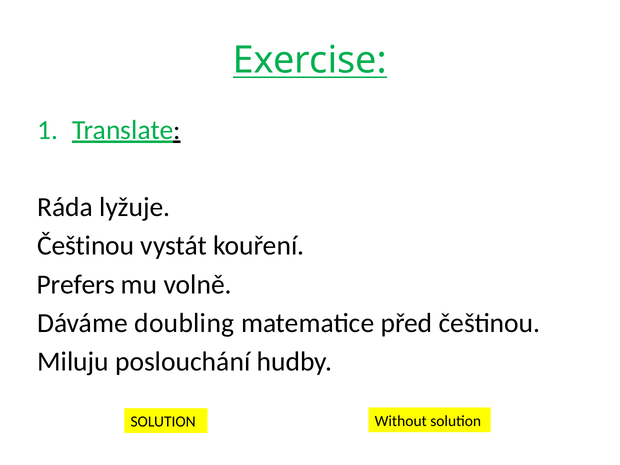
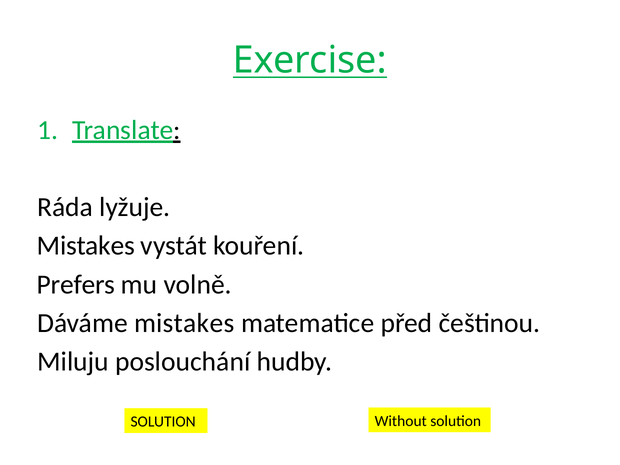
Češtinou: Češtinou -> Mistakes (86, 246)
Dáváme doubling: doubling -> mistakes (184, 323)
